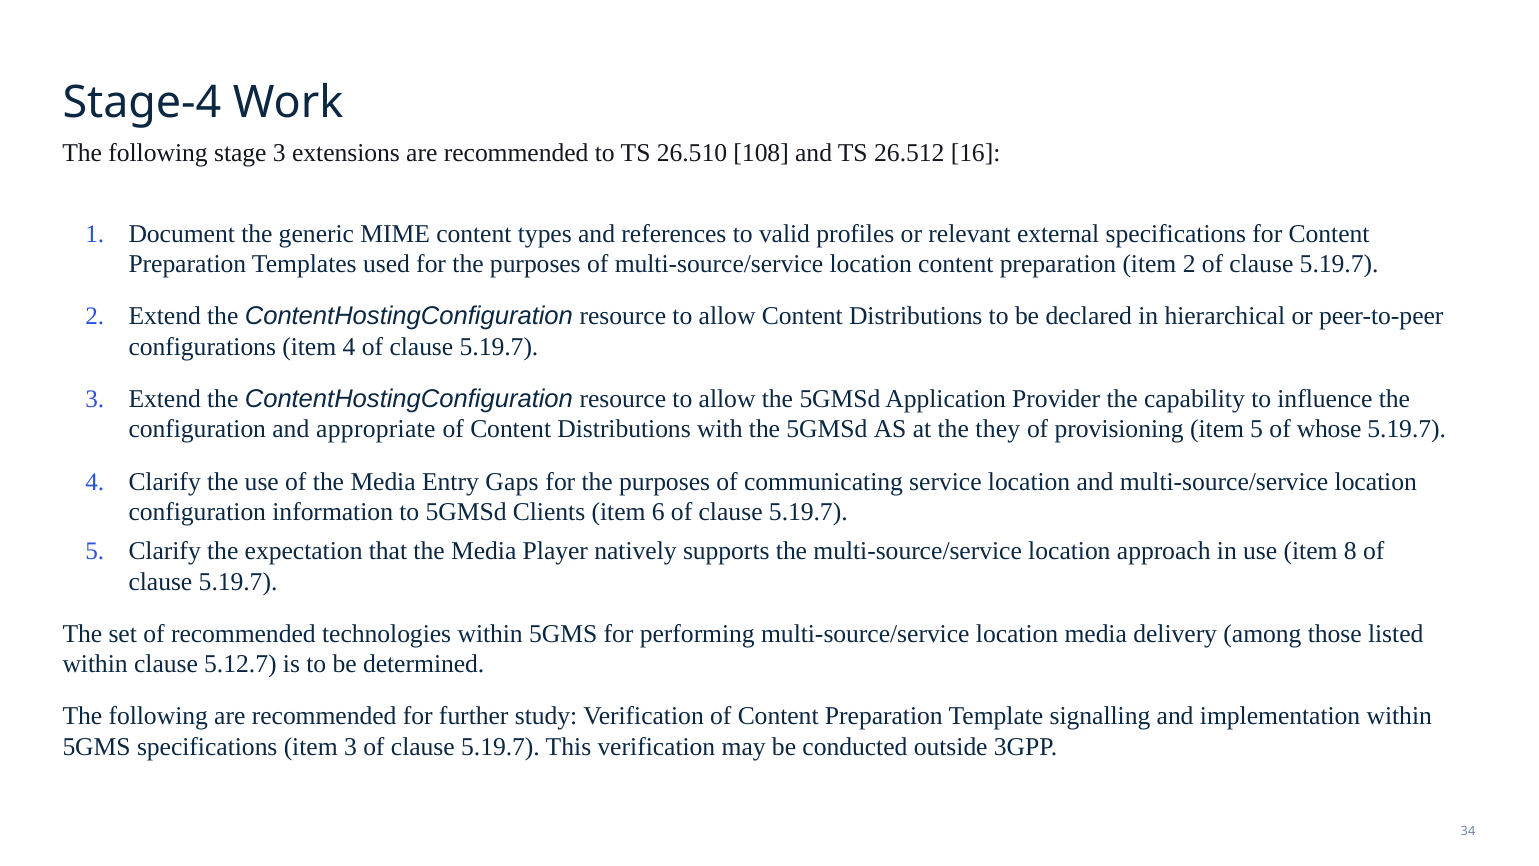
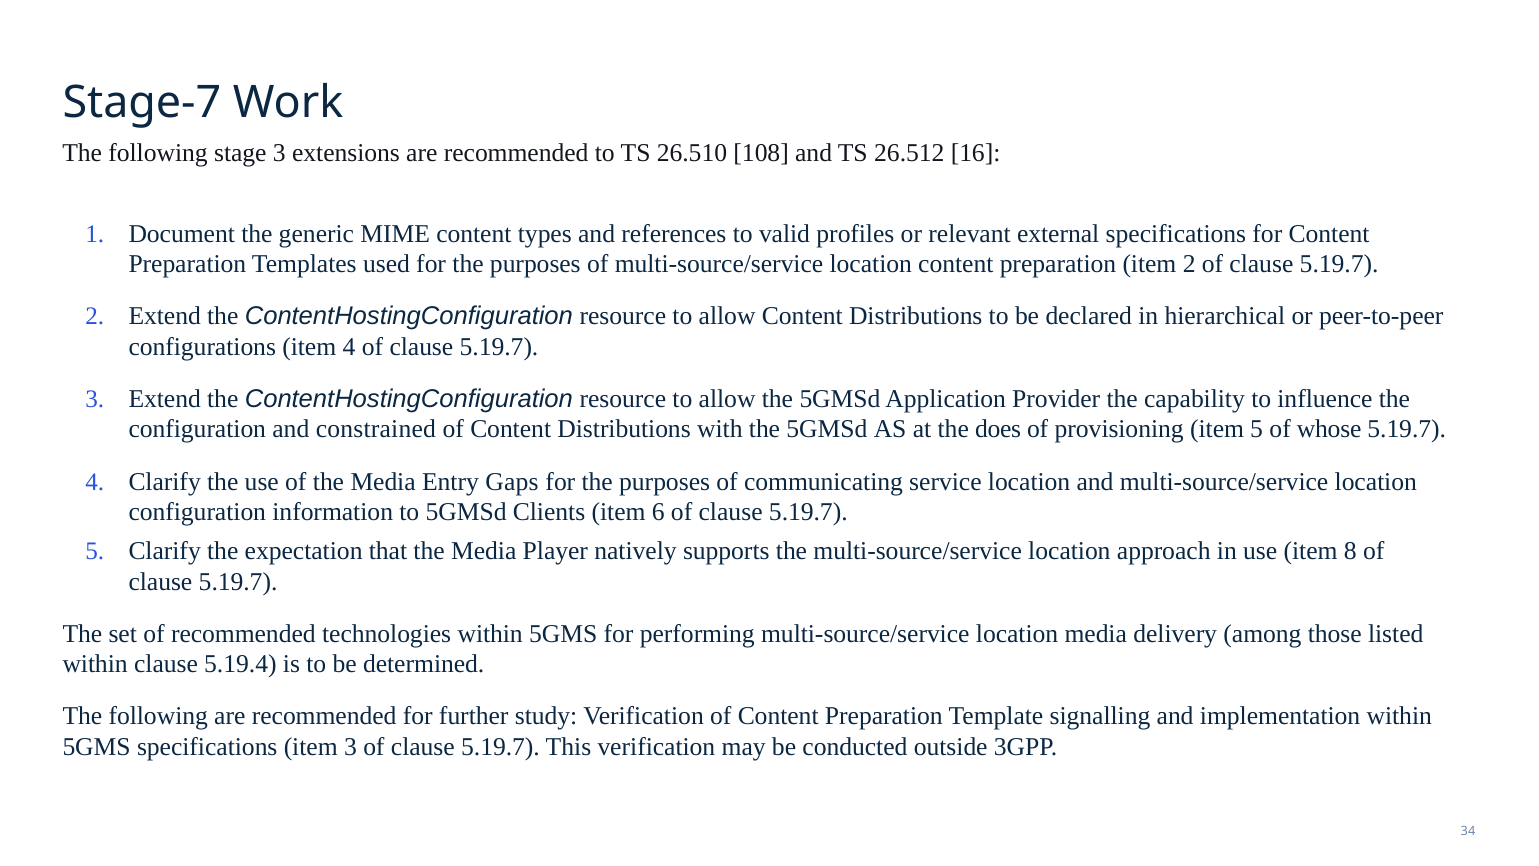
Stage-4: Stage-4 -> Stage-7 (142, 103)
appropriate: appropriate -> constrained (376, 429)
they: they -> does (998, 429)
5.12.7: 5.12.7 -> 5.19.4 (240, 664)
